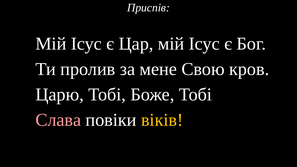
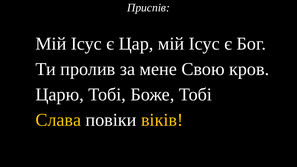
Слава colour: pink -> yellow (58, 120)
